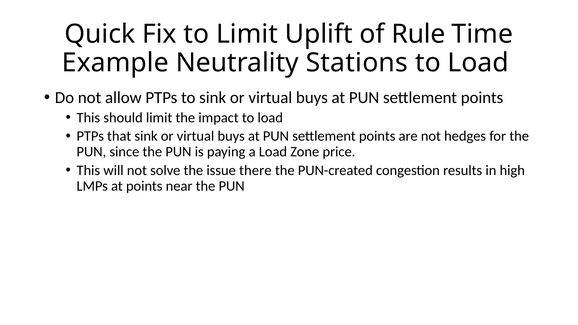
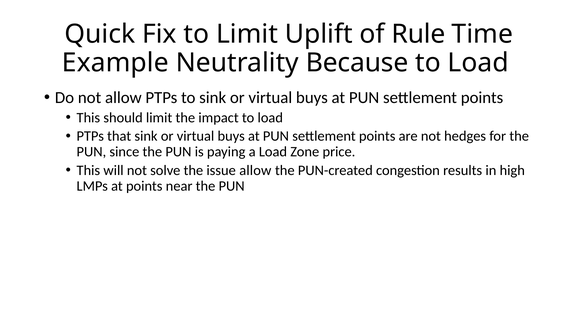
Stations: Stations -> Because (357, 63)
issue there: there -> allow (255, 170)
